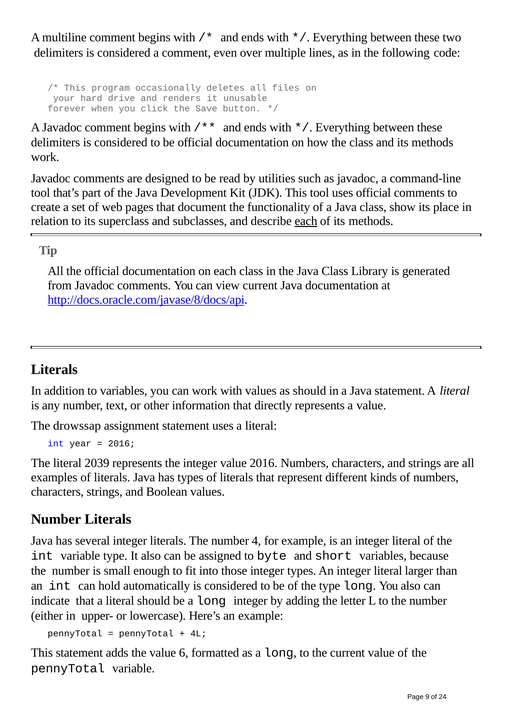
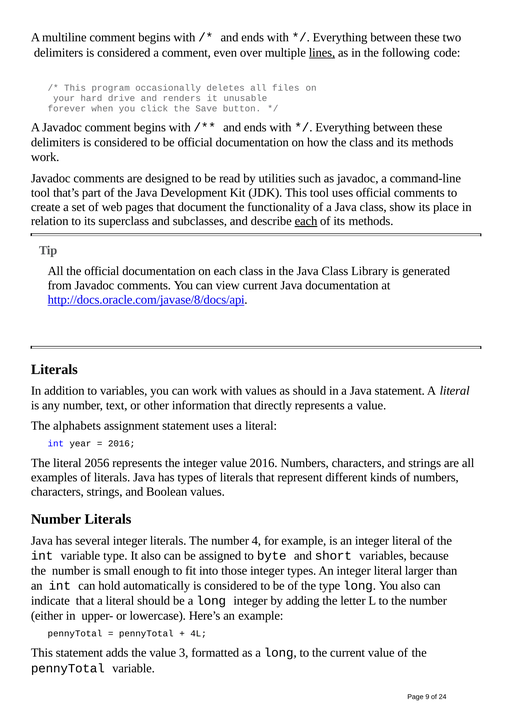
lines underline: none -> present (322, 53)
drowssap: drowssap -> alphabets (77, 426)
2039: 2039 -> 2056 (97, 464)
6: 6 -> 3 (184, 653)
